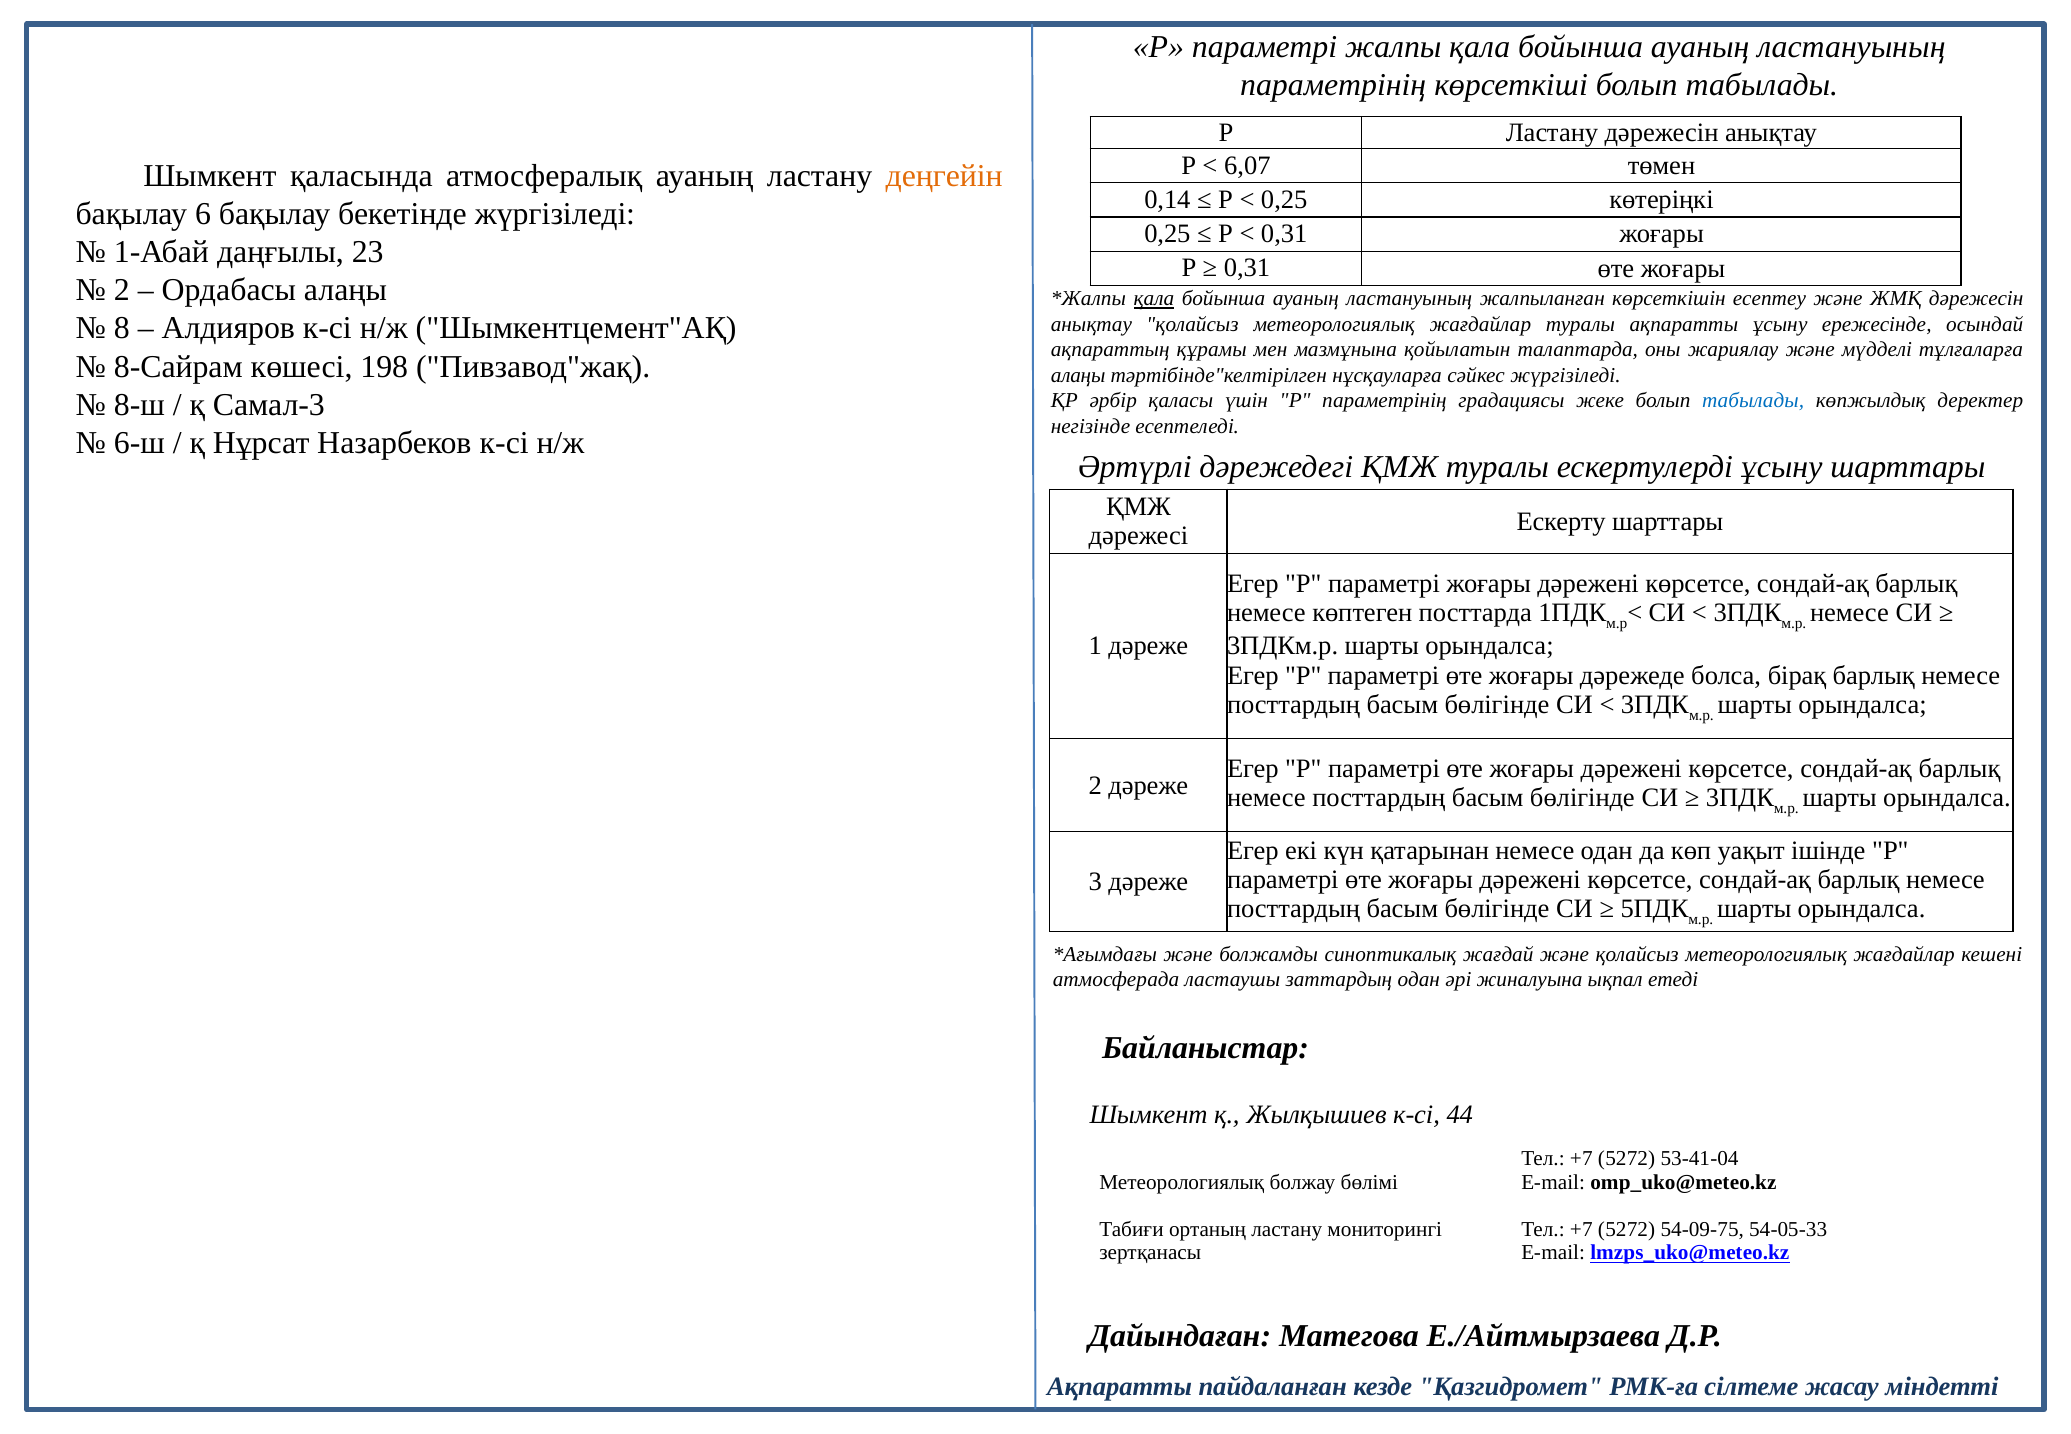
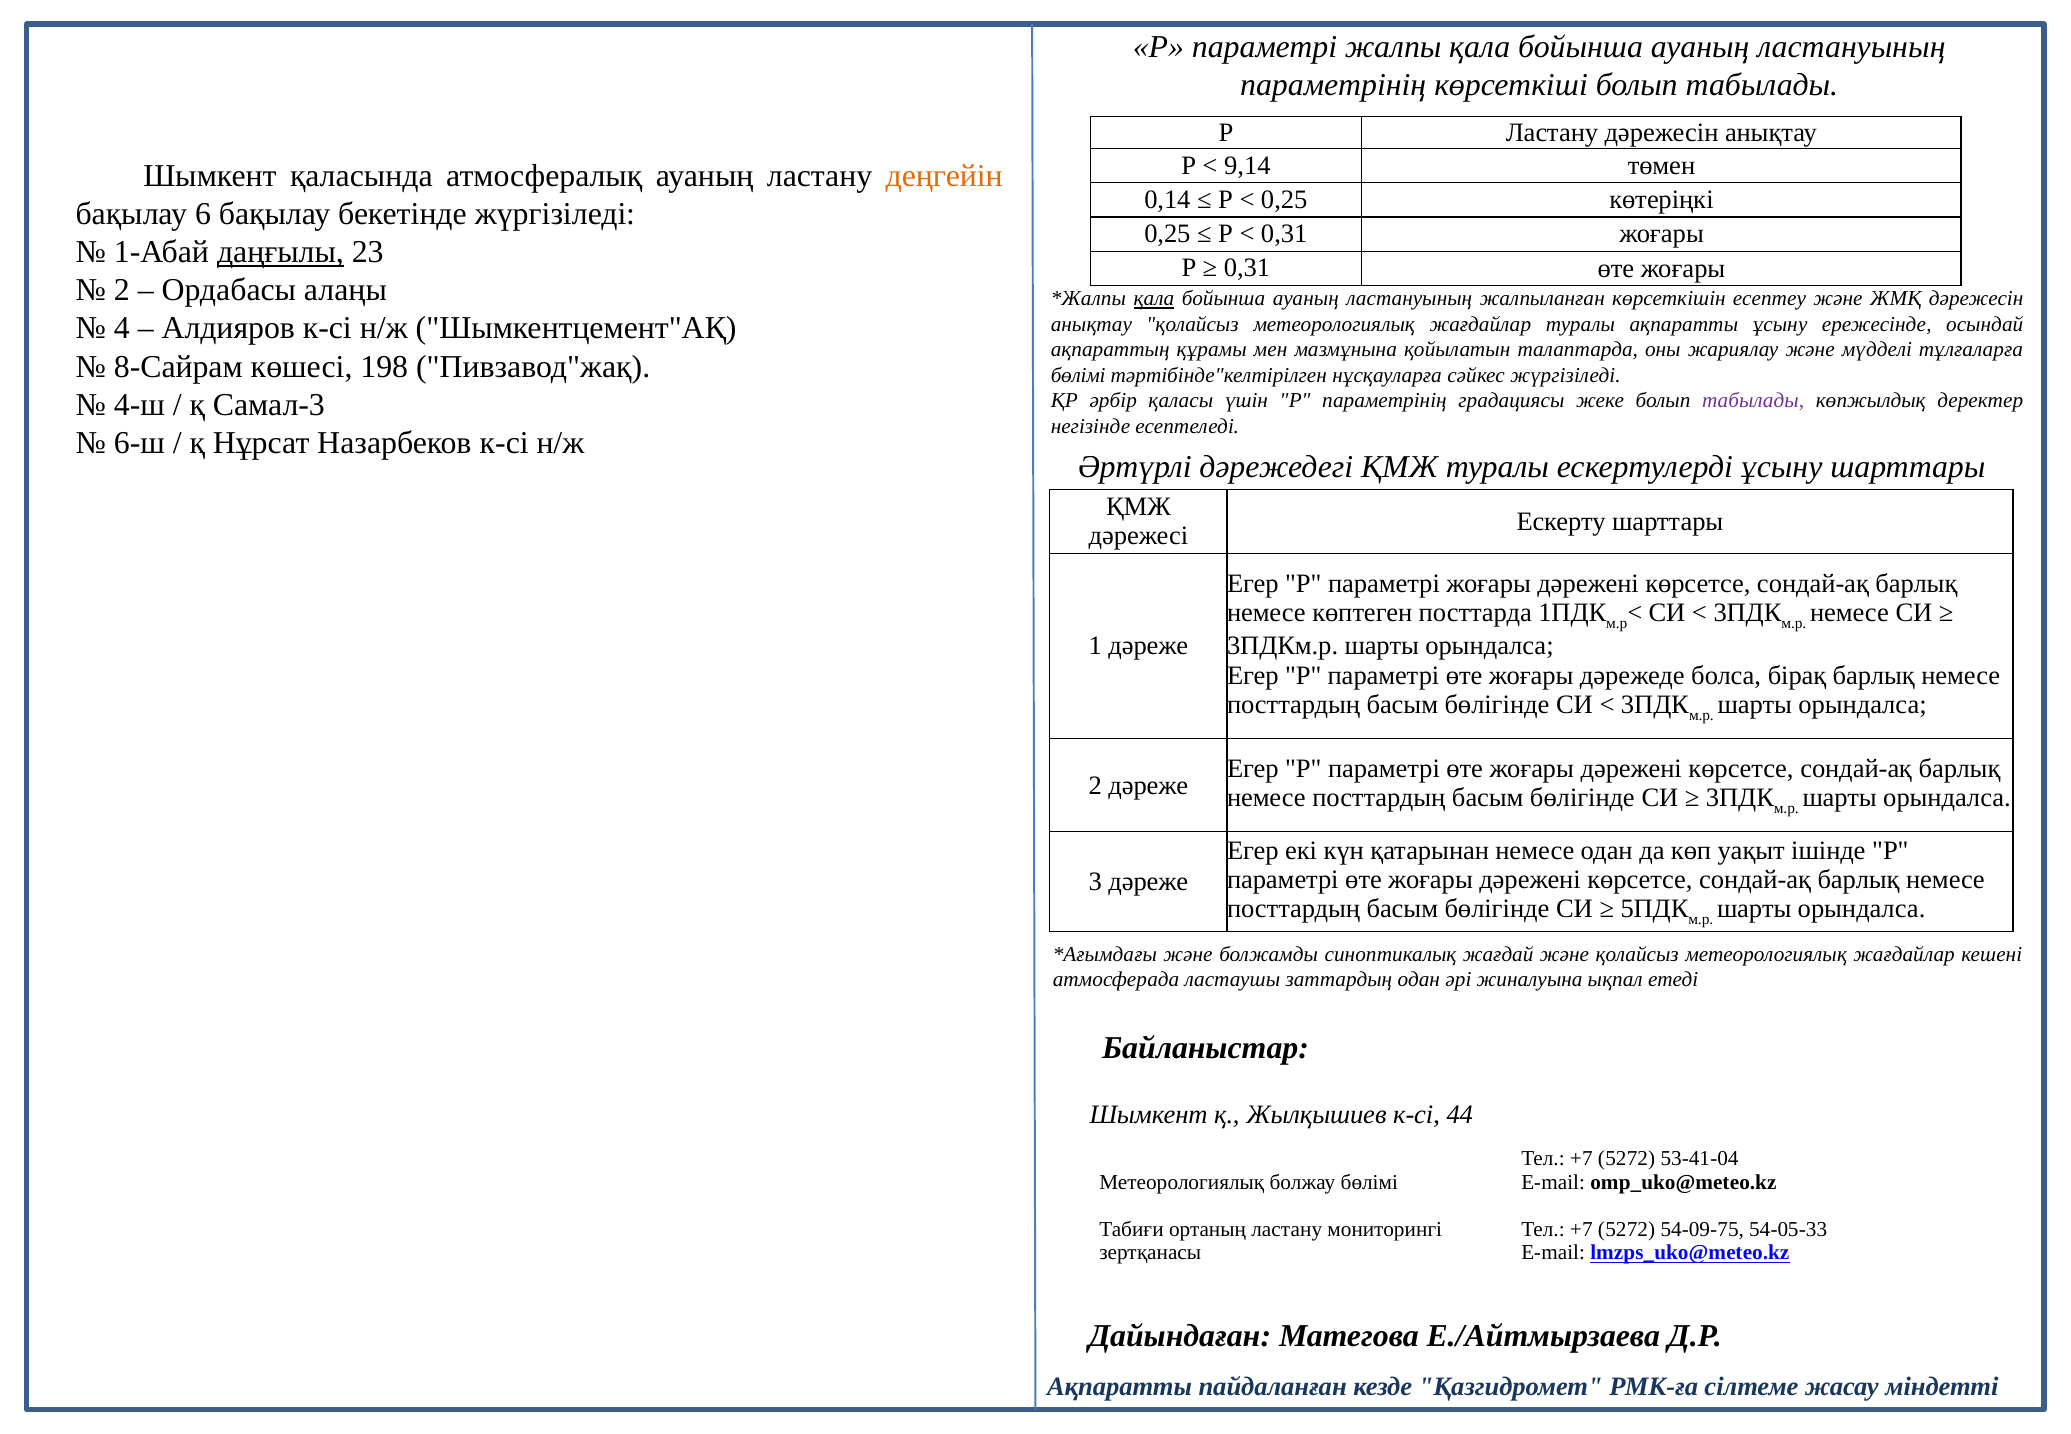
6,07: 6,07 -> 9,14 (1247, 165)
даңғылы underline: none -> present (280, 252)
8: 8 -> 4 (122, 328)
алаңы: алаңы -> бөлімі (1078, 375)
8-ш: 8-ш -> 4-ш (139, 405)
табылады colour: blue -> purple (1753, 401)
